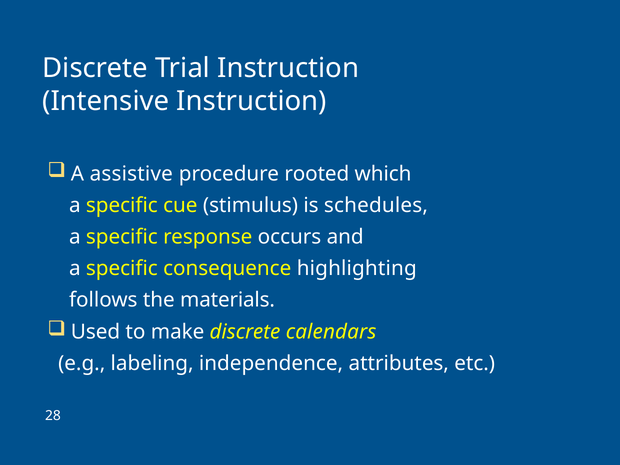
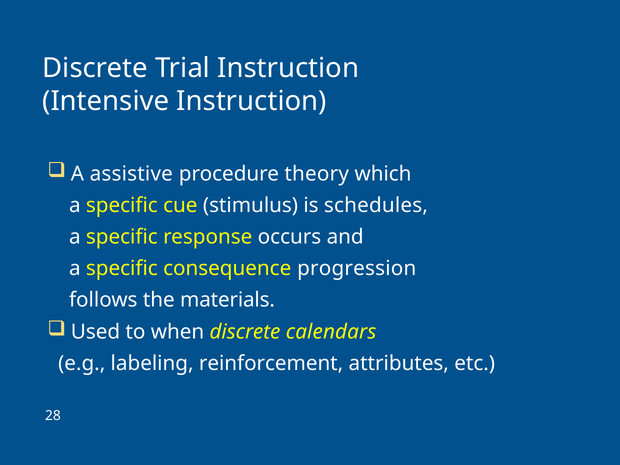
rooted: rooted -> theory (317, 174)
highlighting: highlighting -> progression (357, 269)
make: make -> when (178, 332)
independence: independence -> reinforcement (271, 363)
